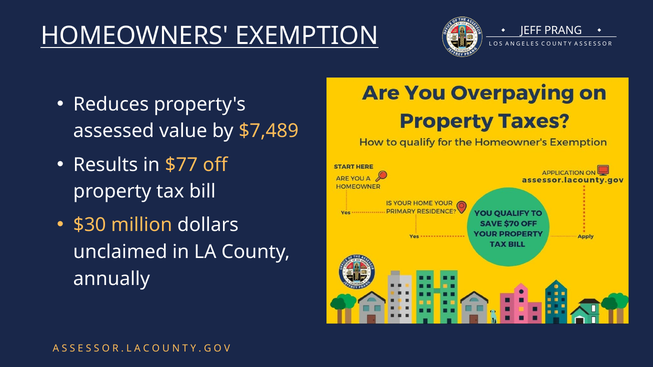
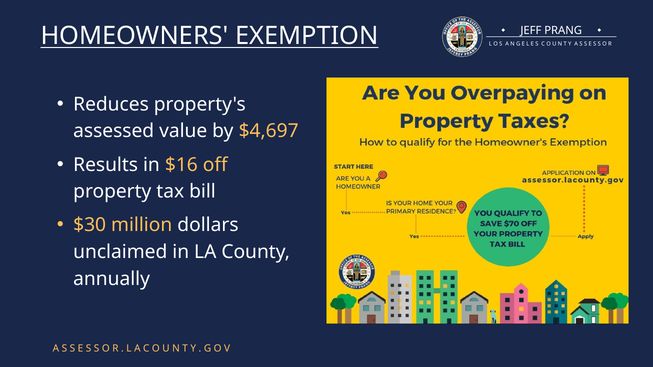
$7,489: $7,489 -> $4,697 (269, 131)
$77: $77 -> $16 (181, 165)
